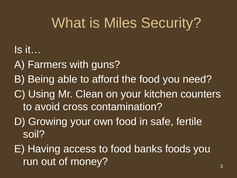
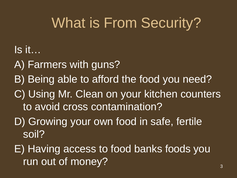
Miles: Miles -> From (120, 23)
